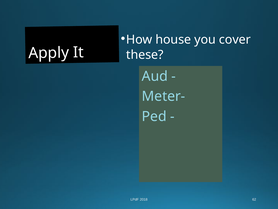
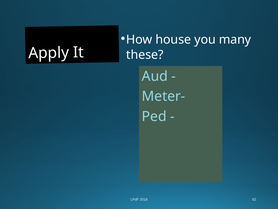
cover: cover -> many (235, 39)
